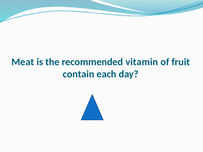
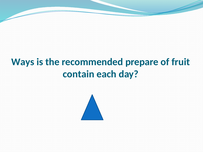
Meat: Meat -> Ways (23, 62)
vitamin: vitamin -> prepare (142, 62)
